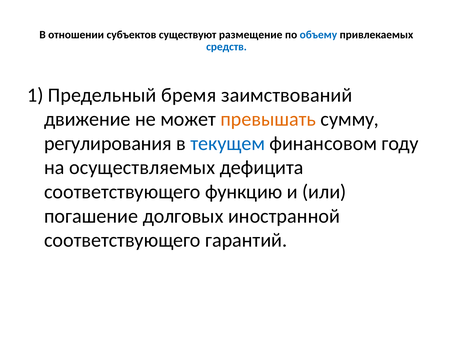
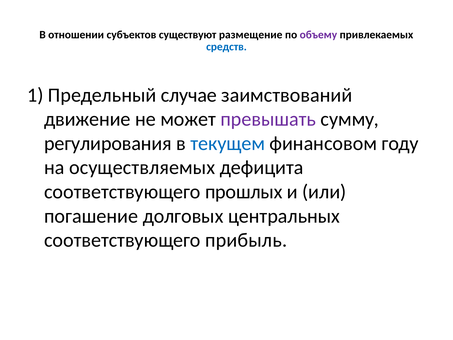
объему colour: blue -> purple (318, 35)
бремя: бремя -> случае (189, 95)
превышать colour: orange -> purple (268, 119)
функцию: функцию -> прошлых (244, 192)
иностранной: иностранной -> центральных (284, 216)
гарантий: гарантий -> прибыль (246, 240)
